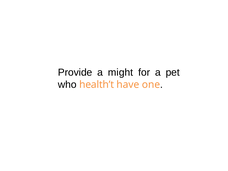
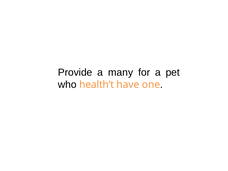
might: might -> many (121, 72)
